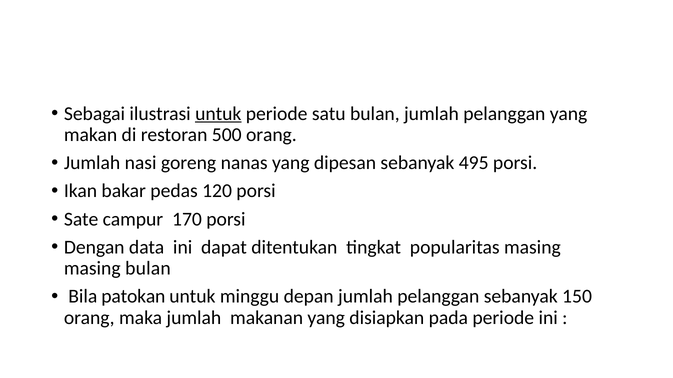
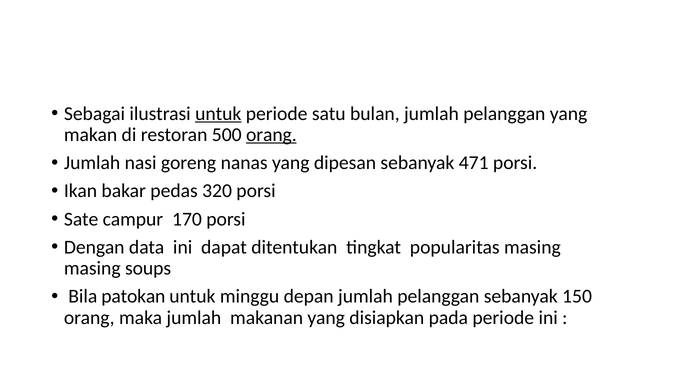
orang underline: none -> present (271, 135)
495: 495 -> 471 (474, 163)
120: 120 -> 320 (217, 191)
masing bulan: bulan -> soups (148, 269)
